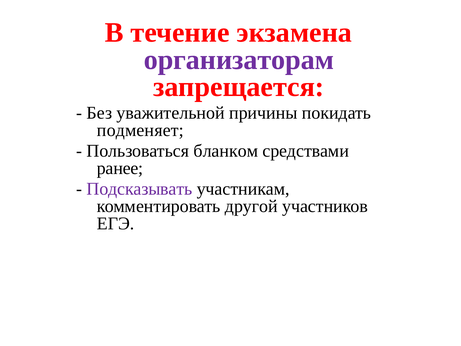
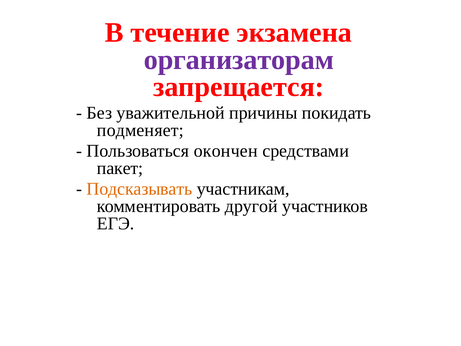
бланком: бланком -> окончен (226, 151)
ранее: ранее -> пакет (120, 168)
Подсказывать colour: purple -> orange (139, 189)
